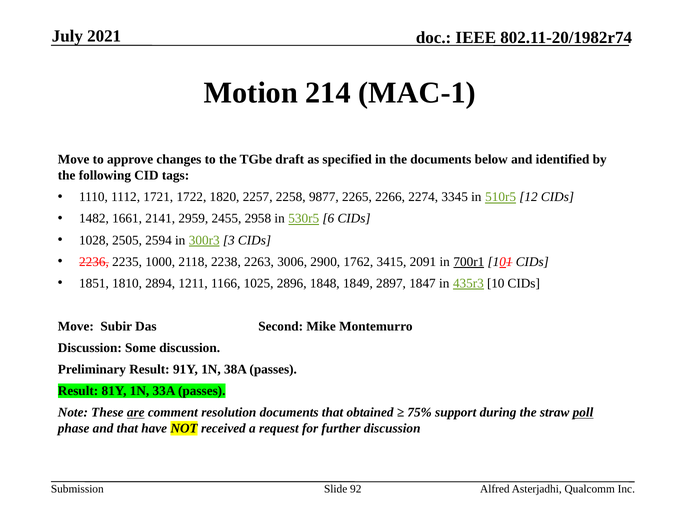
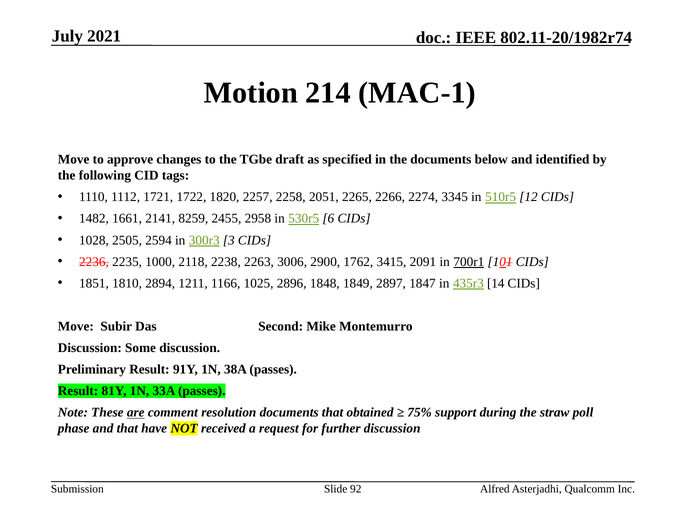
9877: 9877 -> 2051 (324, 197)
2959: 2959 -> 8259 (193, 219)
10: 10 -> 14 (496, 283)
poll underline: present -> none (583, 413)
